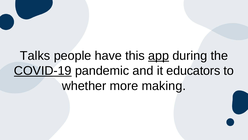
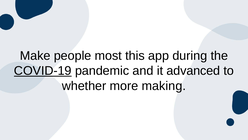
Talks: Talks -> Make (35, 56)
have: have -> most (108, 56)
app underline: present -> none (159, 56)
educators: educators -> advanced (193, 71)
